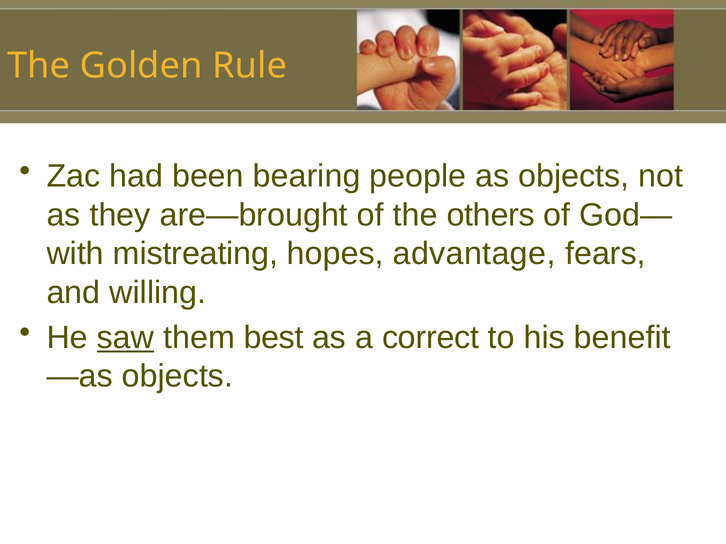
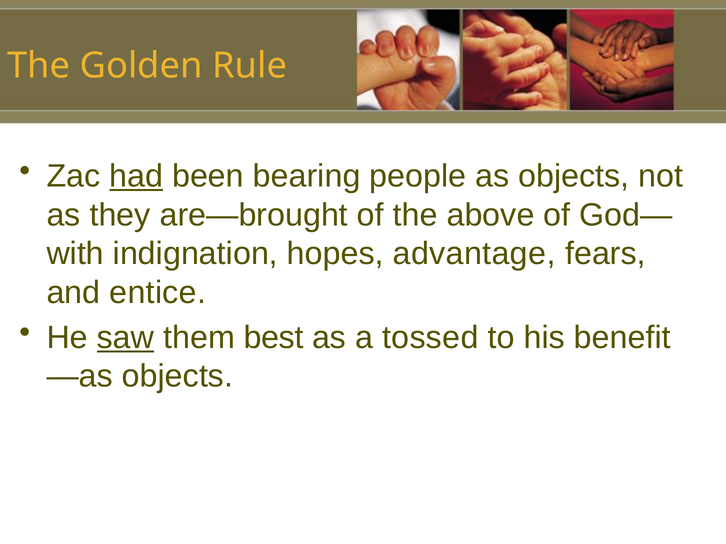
had underline: none -> present (136, 177)
others: others -> above (491, 215)
mistreating: mistreating -> indignation (195, 254)
willing: willing -> entice (158, 293)
correct: correct -> tossed (430, 338)
